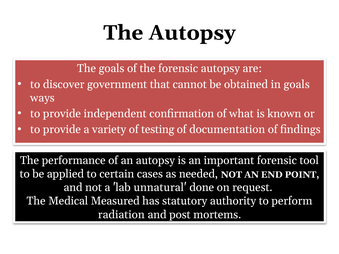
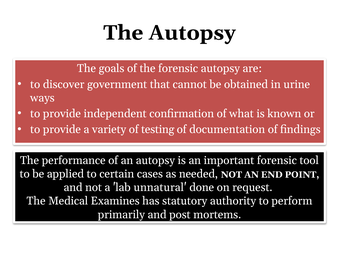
in goals: goals -> urine (297, 84)
Measured: Measured -> Examines (115, 201)
radiation: radiation -> primarily (121, 215)
